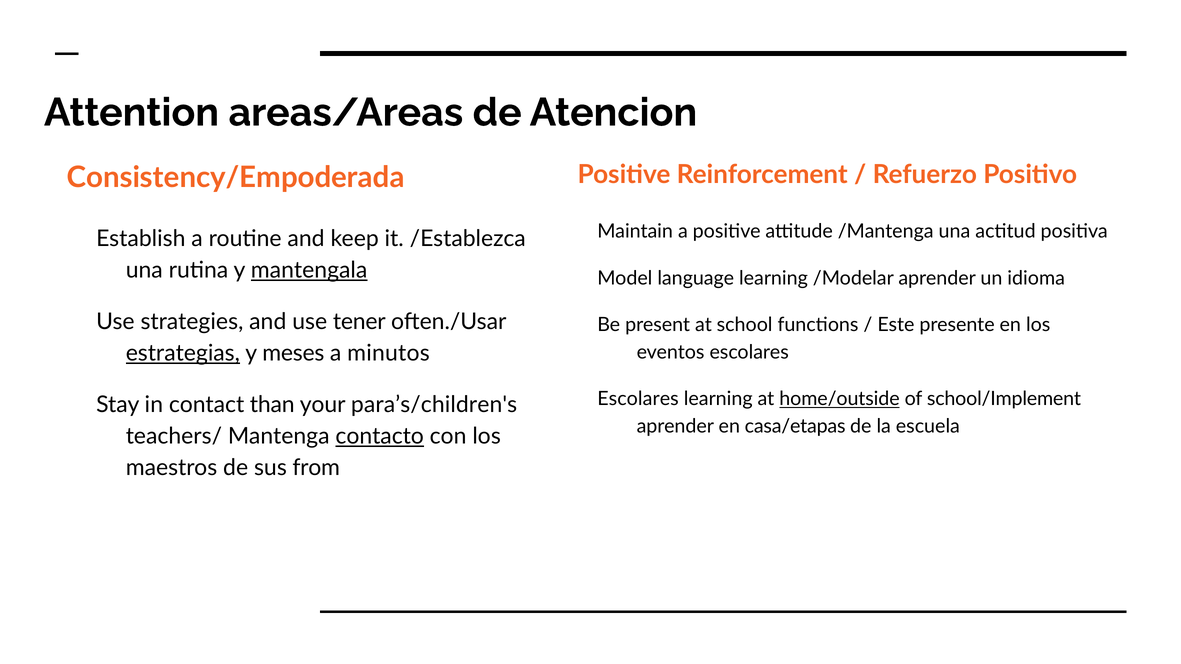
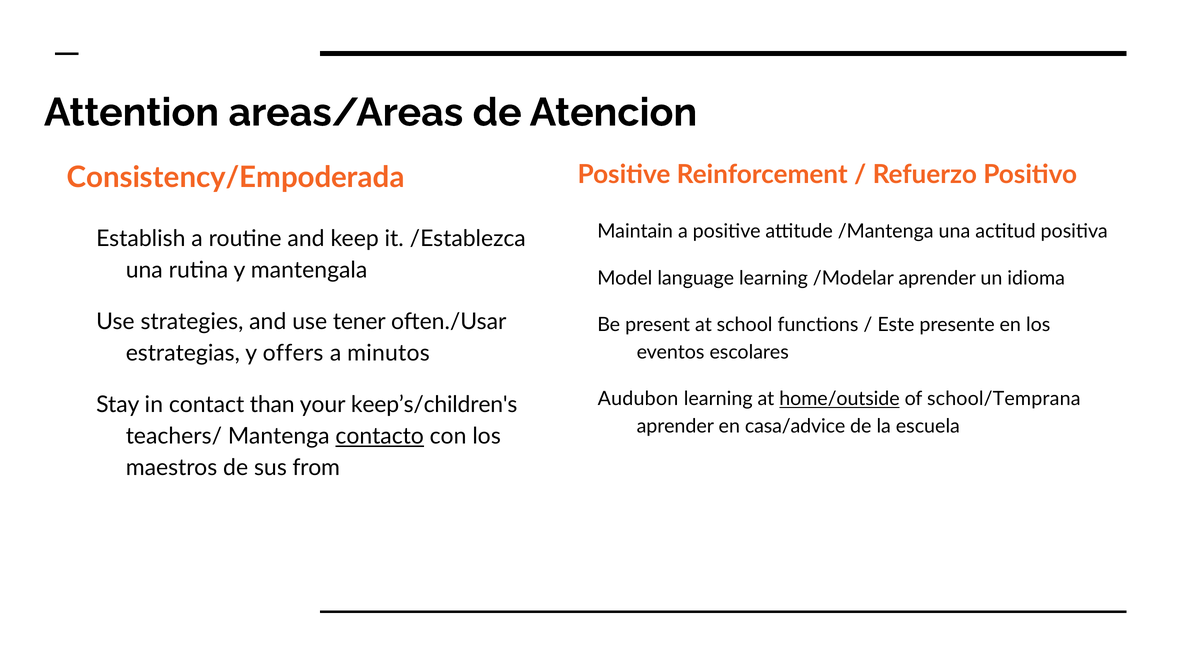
mantengala underline: present -> none (309, 270)
estrategias underline: present -> none (183, 353)
meses: meses -> offers (293, 353)
Escolares: Escolares -> Audubon (638, 399)
school/Implement: school/Implement -> school/Temprana (1004, 399)
para’s/children's: para’s/children's -> keep’s/children's (434, 405)
casa/etapas: casa/etapas -> casa/advice (795, 426)
